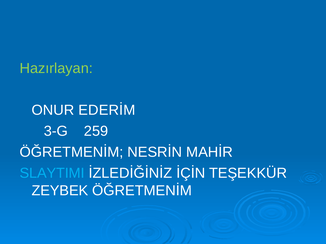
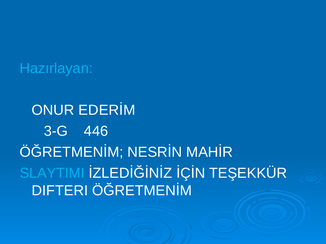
Hazırlayan colour: light green -> light blue (56, 68)
259: 259 -> 446 (96, 131)
ZEYBEK: ZEYBEK -> DIFTERI (60, 191)
